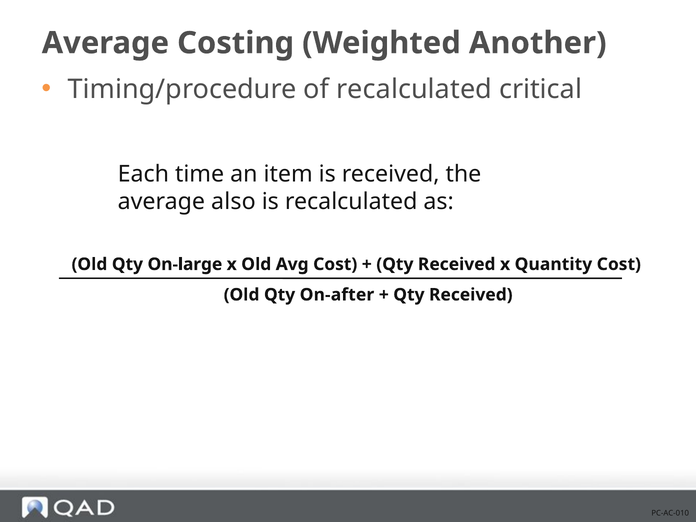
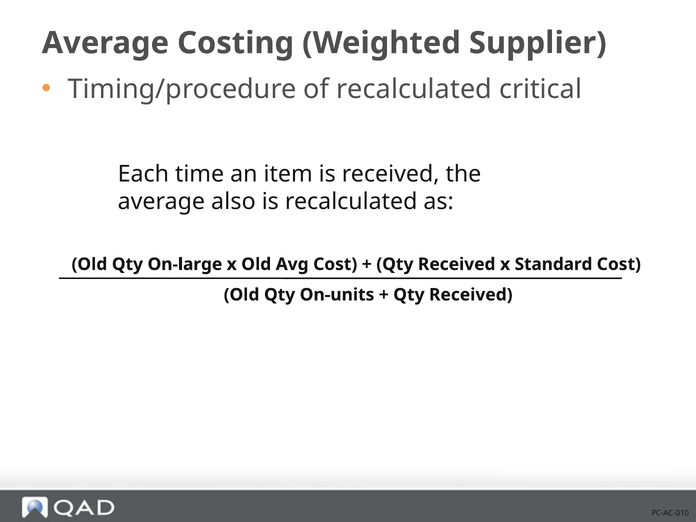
Another: Another -> Supplier (538, 43)
Quantity: Quantity -> Standard (554, 264)
On-after: On-after -> On-units (337, 295)
